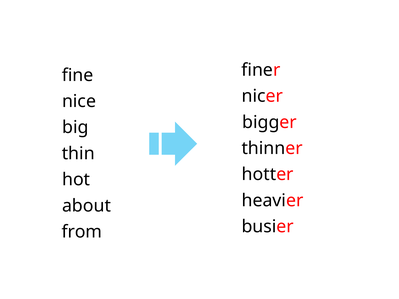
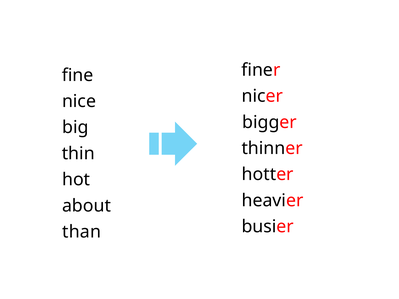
from: from -> than (82, 232)
